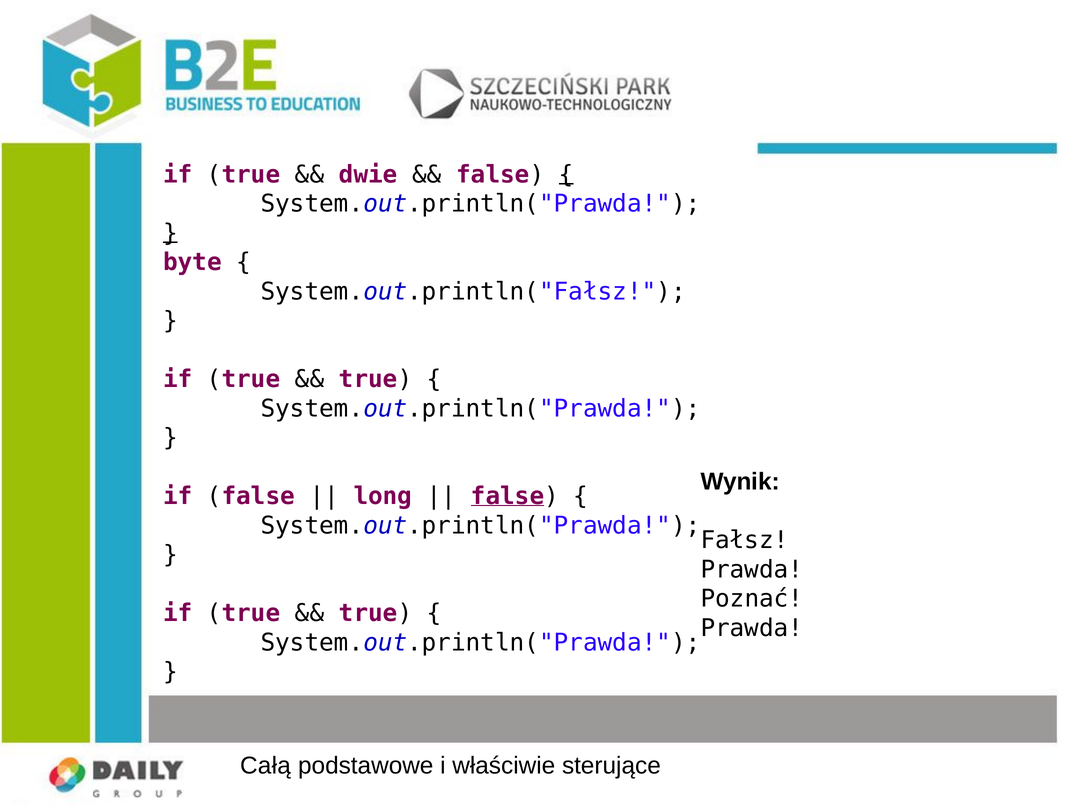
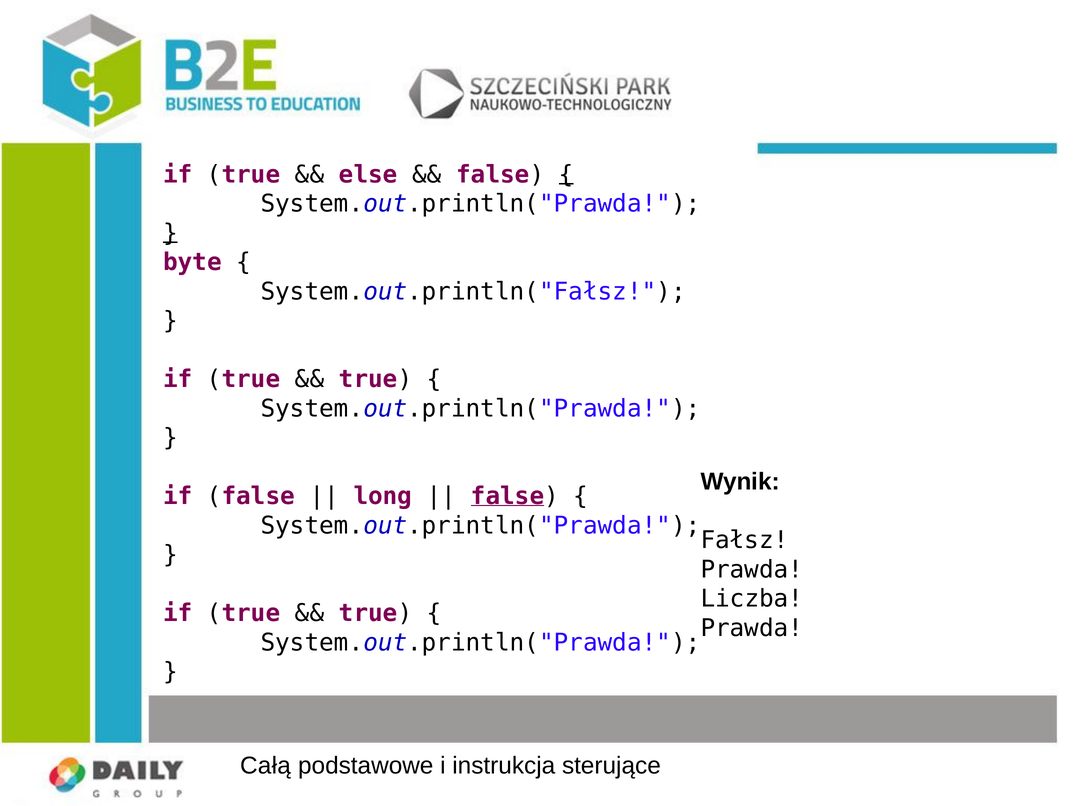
dwie: dwie -> else (368, 175)
Poznać: Poznać -> Liczba (752, 599)
właściwie: właściwie -> instrukcja (504, 766)
